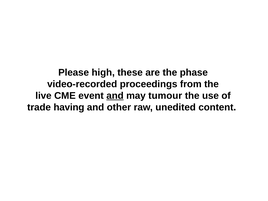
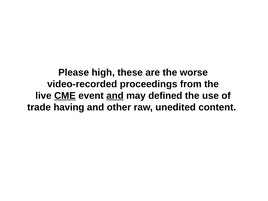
phase: phase -> worse (194, 73)
CME underline: none -> present (65, 96)
tumour: tumour -> defined (165, 96)
